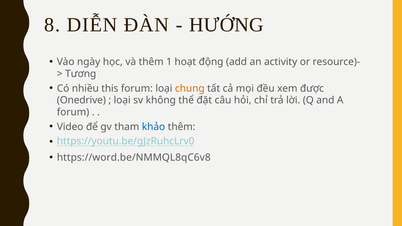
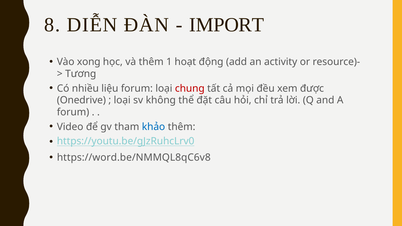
HƯỚNG: HƯỚNG -> IMPORT (227, 25)
ngày: ngày -> xong (89, 62)
this: this -> liệu (110, 88)
chung colour: orange -> red (190, 88)
